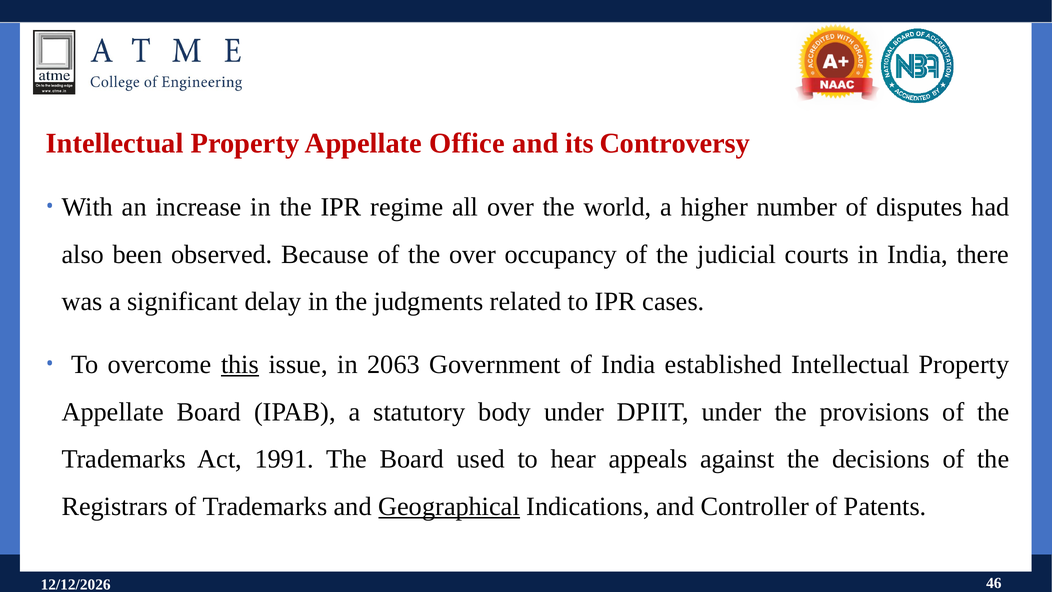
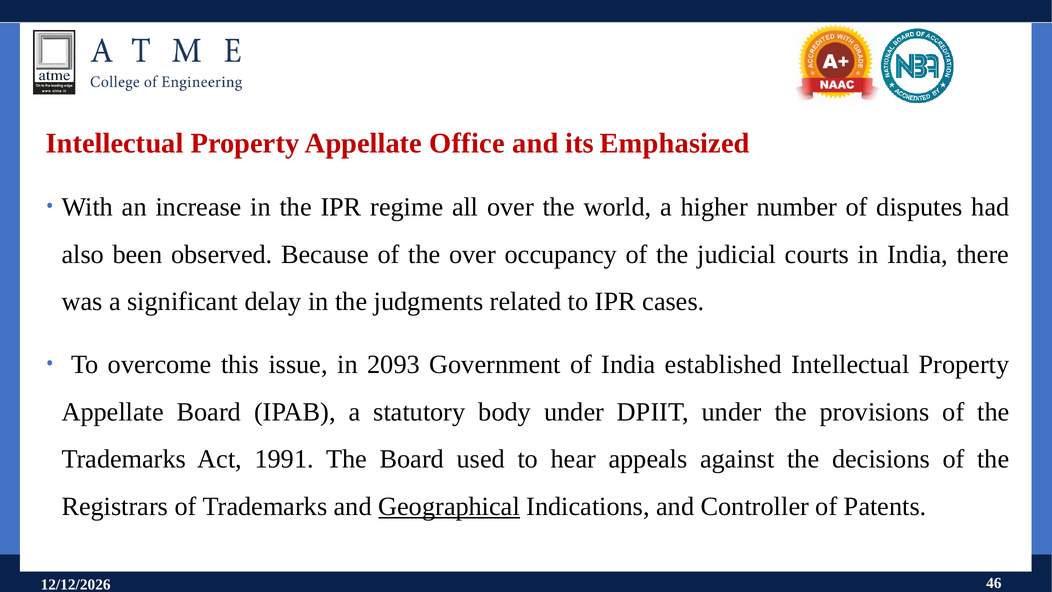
Controversy: Controversy -> Emphasized (675, 143)
this underline: present -> none (240, 364)
2063: 2063 -> 2093 (394, 364)
